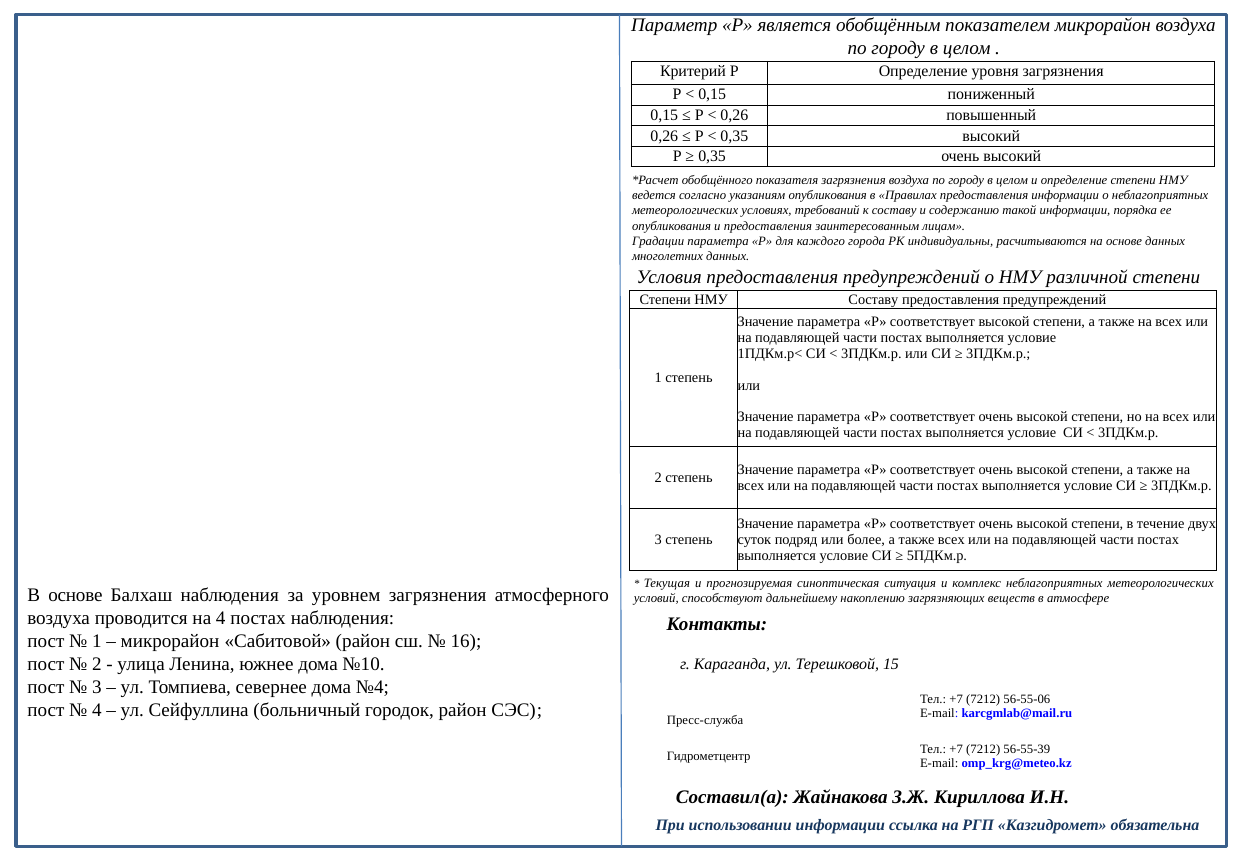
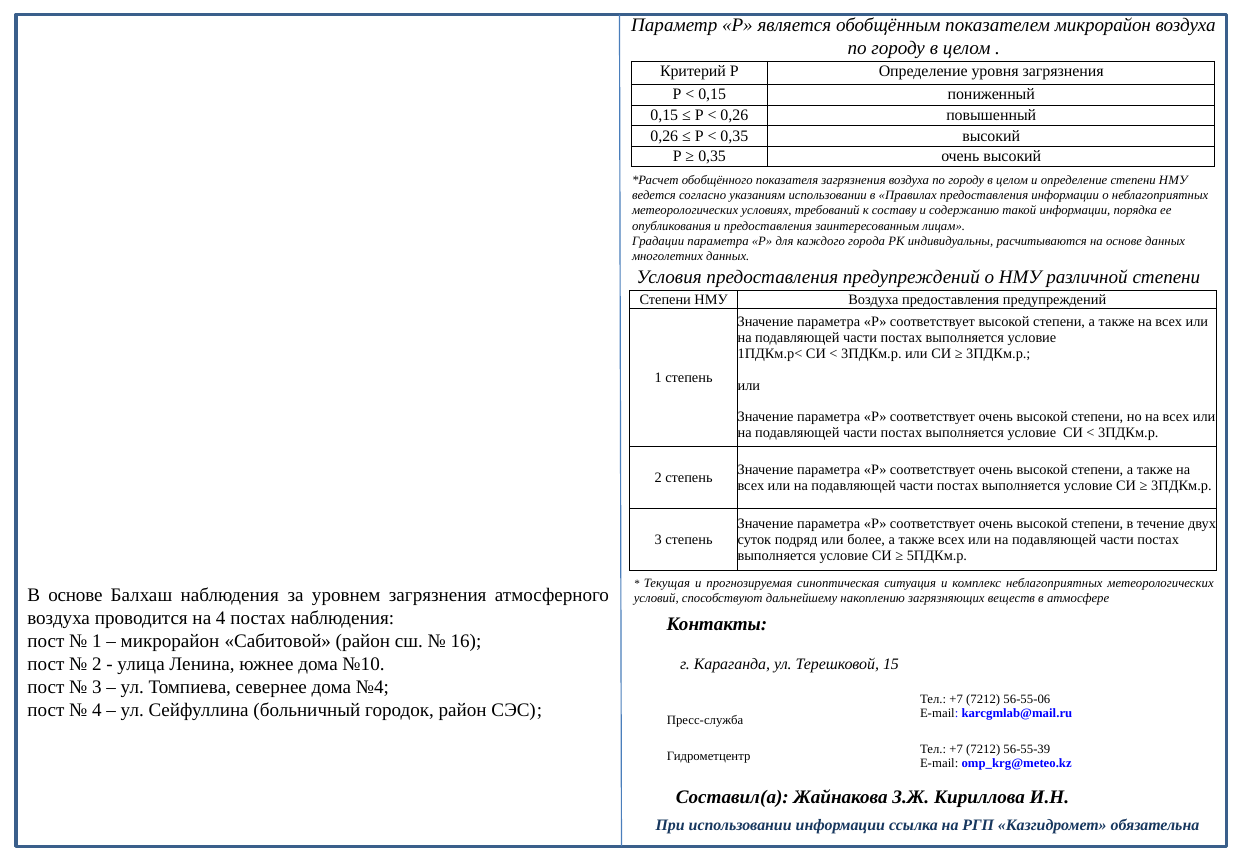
указаниям опубликования: опубликования -> использовании (828, 195)
НМУ Составу: Составу -> Воздуха (873, 299)
